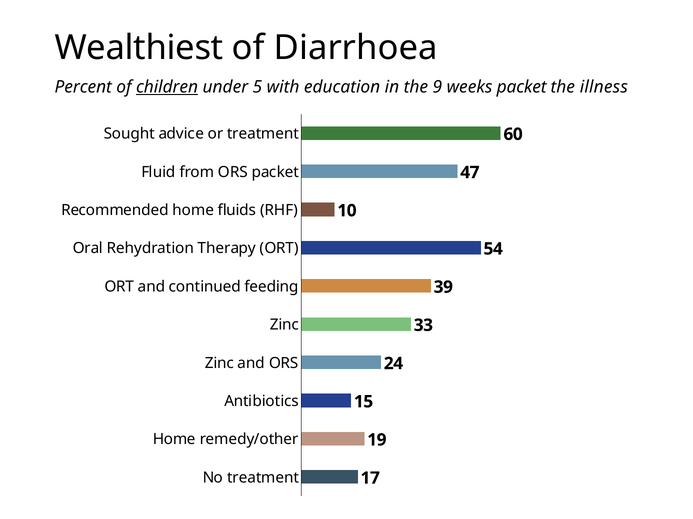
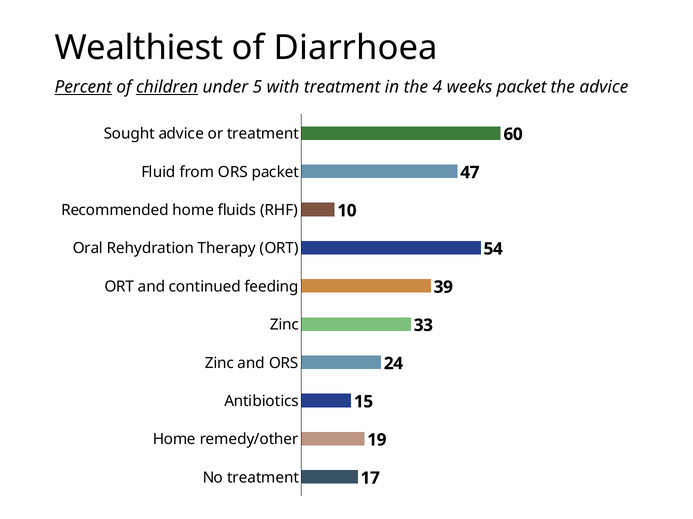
Percent underline: none -> present (83, 87)
with education: education -> treatment (342, 87)
9: 9 -> 4 (437, 87)
the illness: illness -> advice (604, 87)
